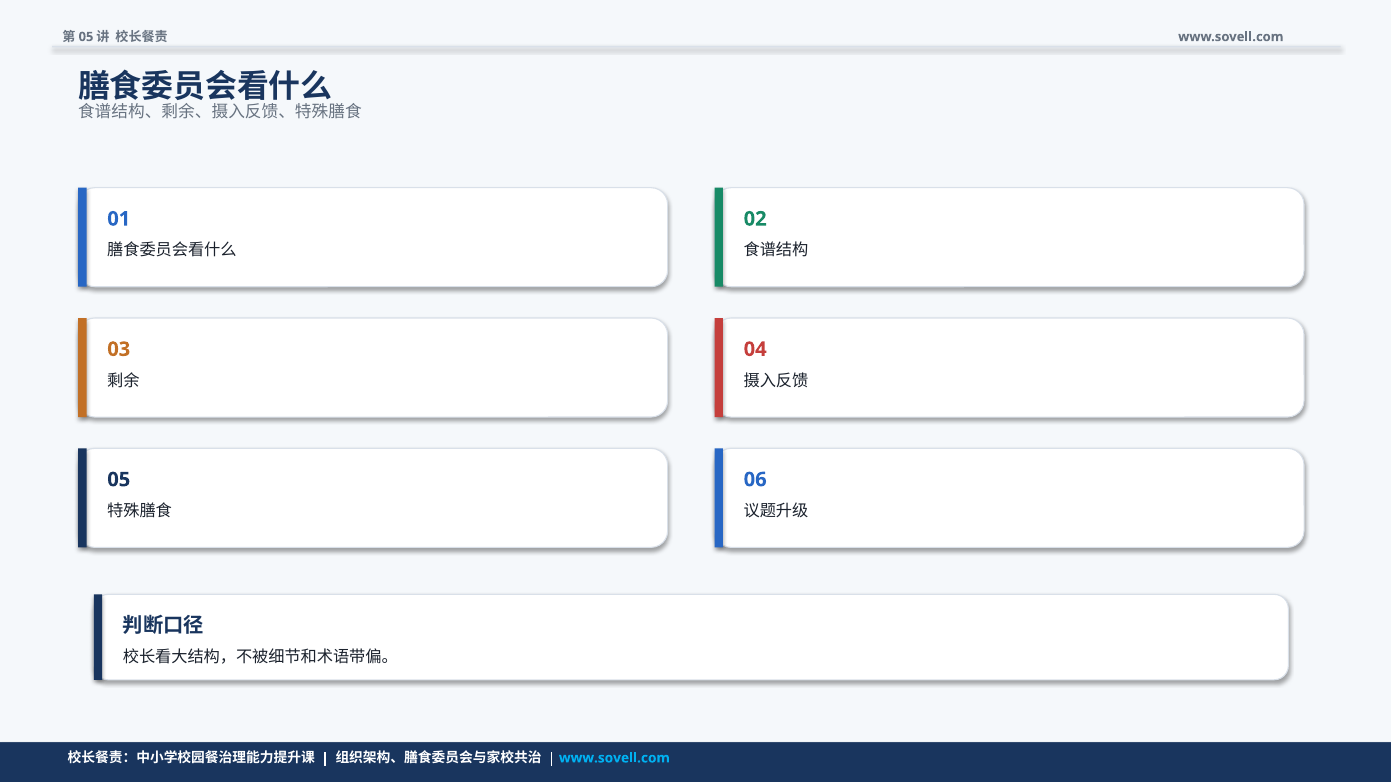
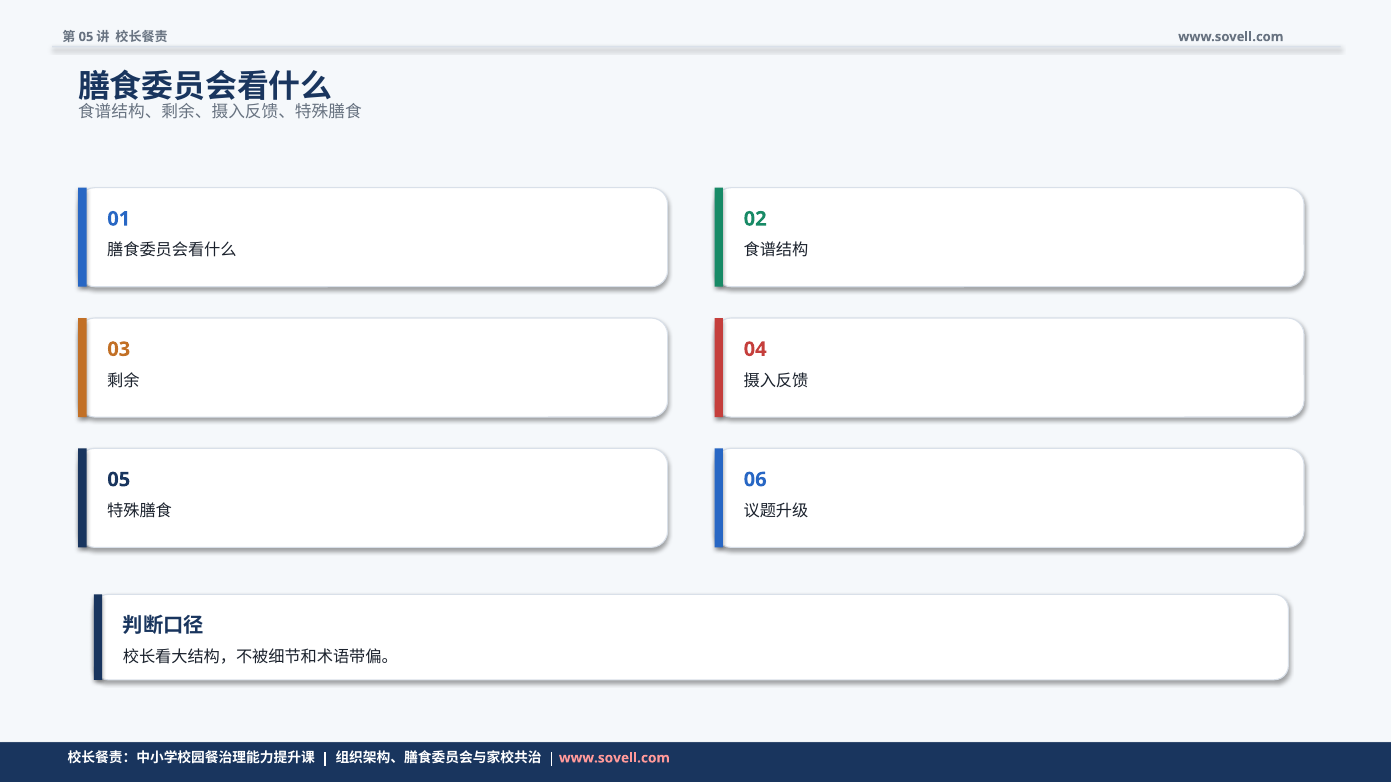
www.sovell.com colour: light blue -> pink (614, 758)
